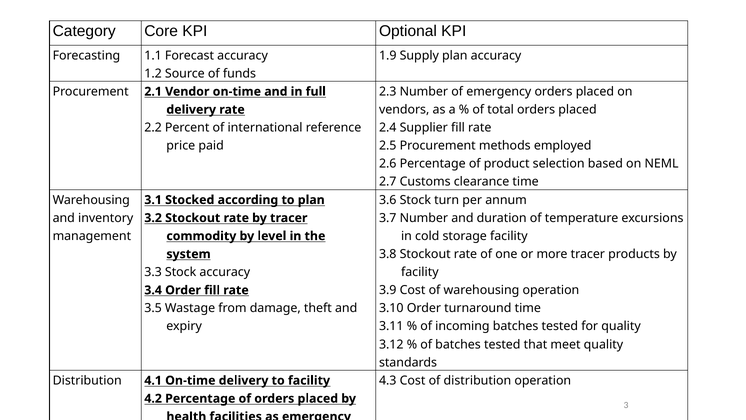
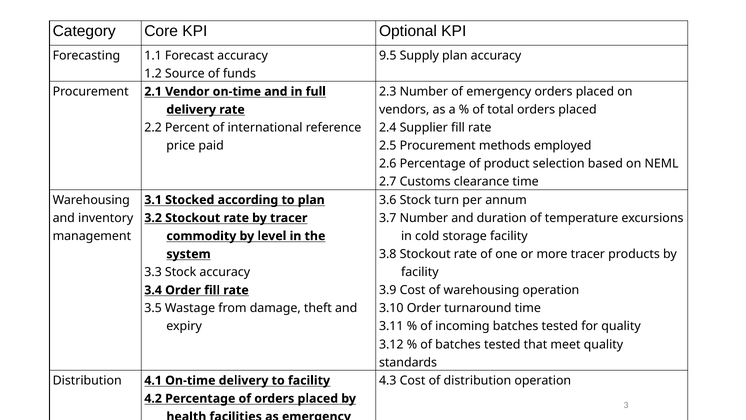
1.9: 1.9 -> 9.5 (388, 55)
